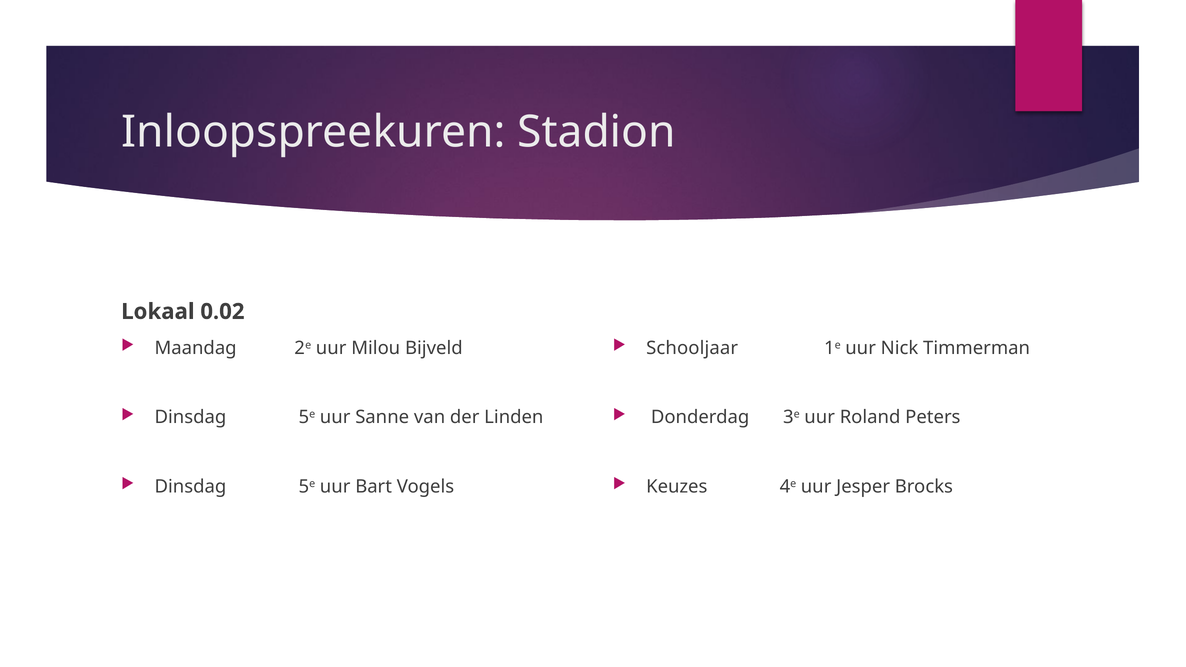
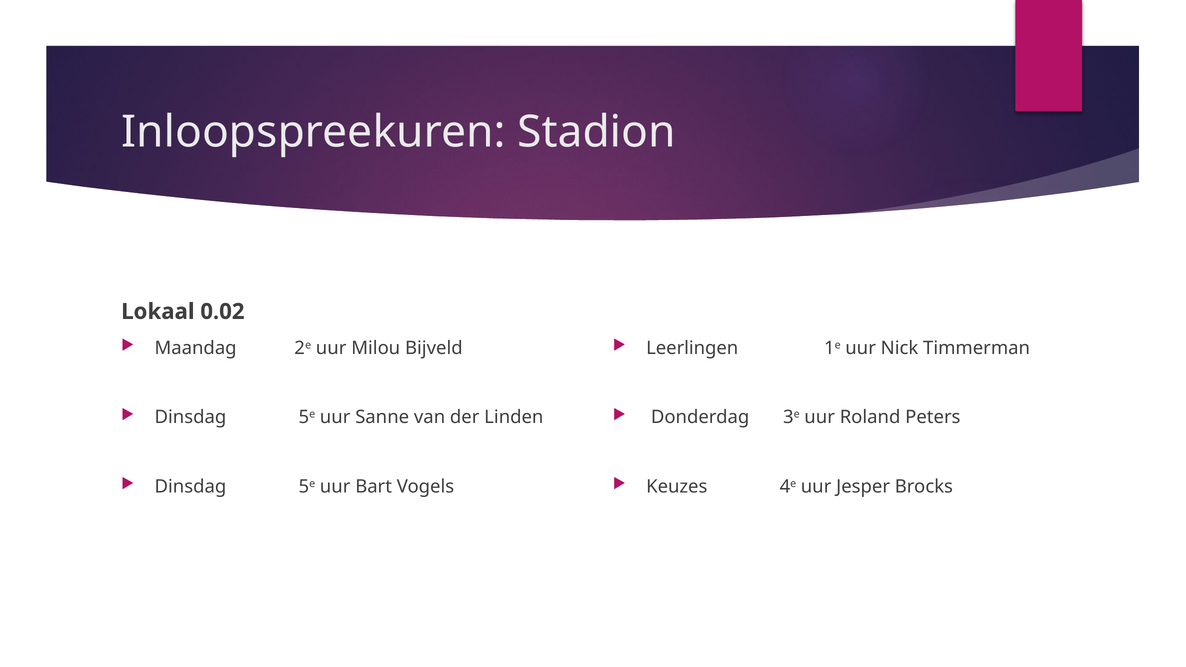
Schooljaar: Schooljaar -> Leerlingen (692, 348)
